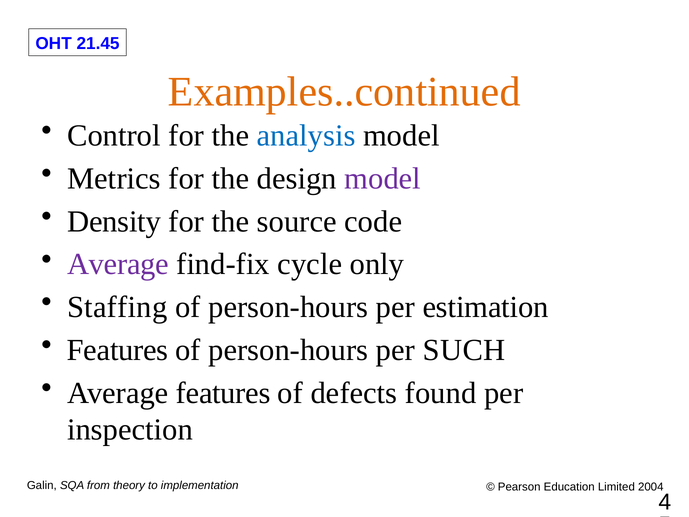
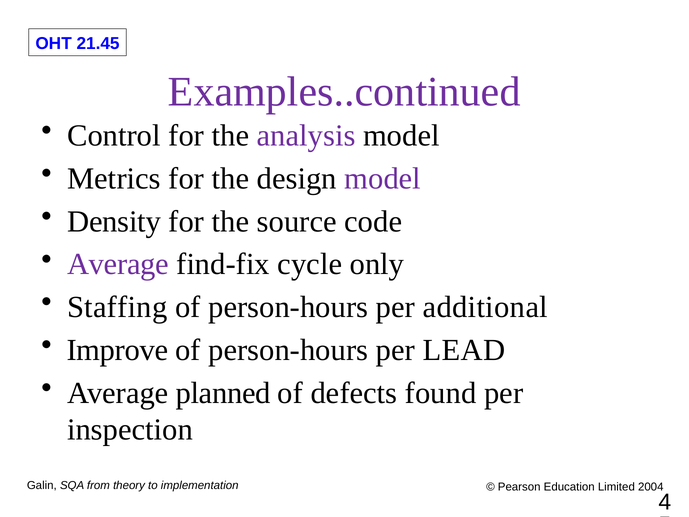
Examples..continued colour: orange -> purple (344, 92)
analysis colour: blue -> purple (306, 136)
estimation: estimation -> additional (485, 307)
Features: Features -> Improve (118, 350)
SUCH: SUCH -> LEAD (464, 350)
Average features: features -> planned (223, 393)
